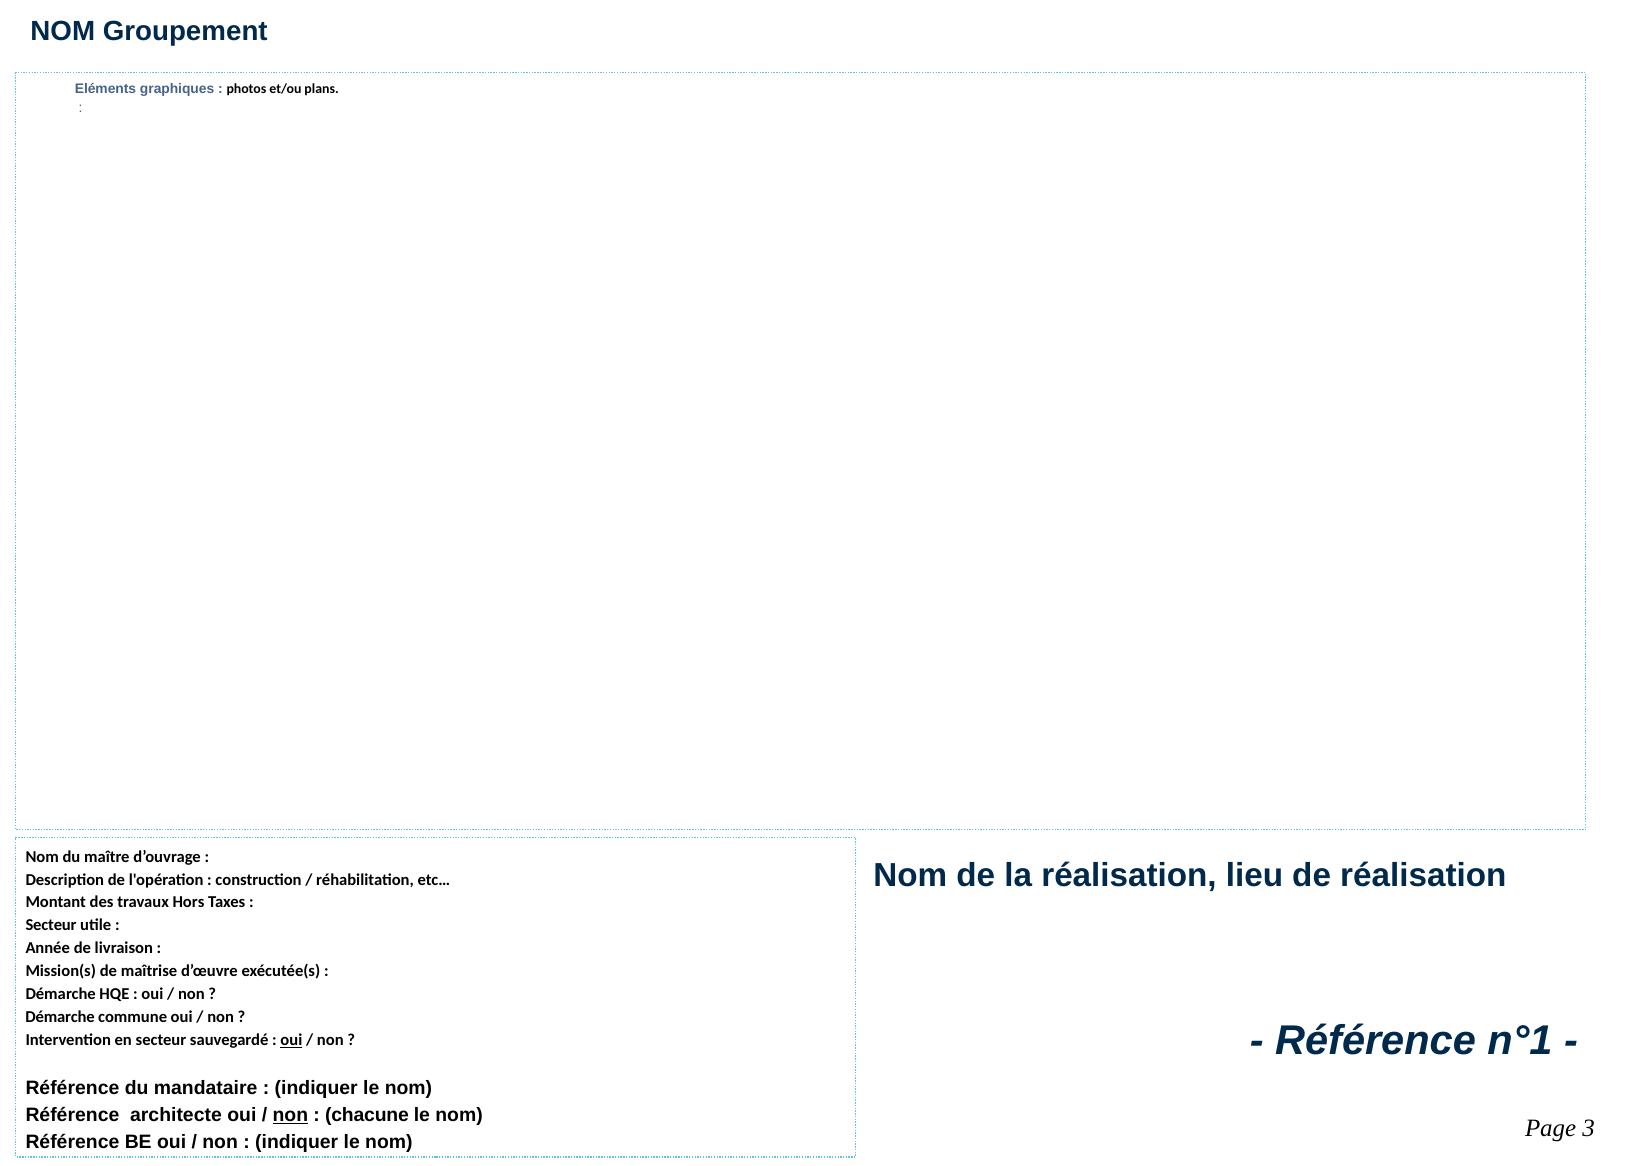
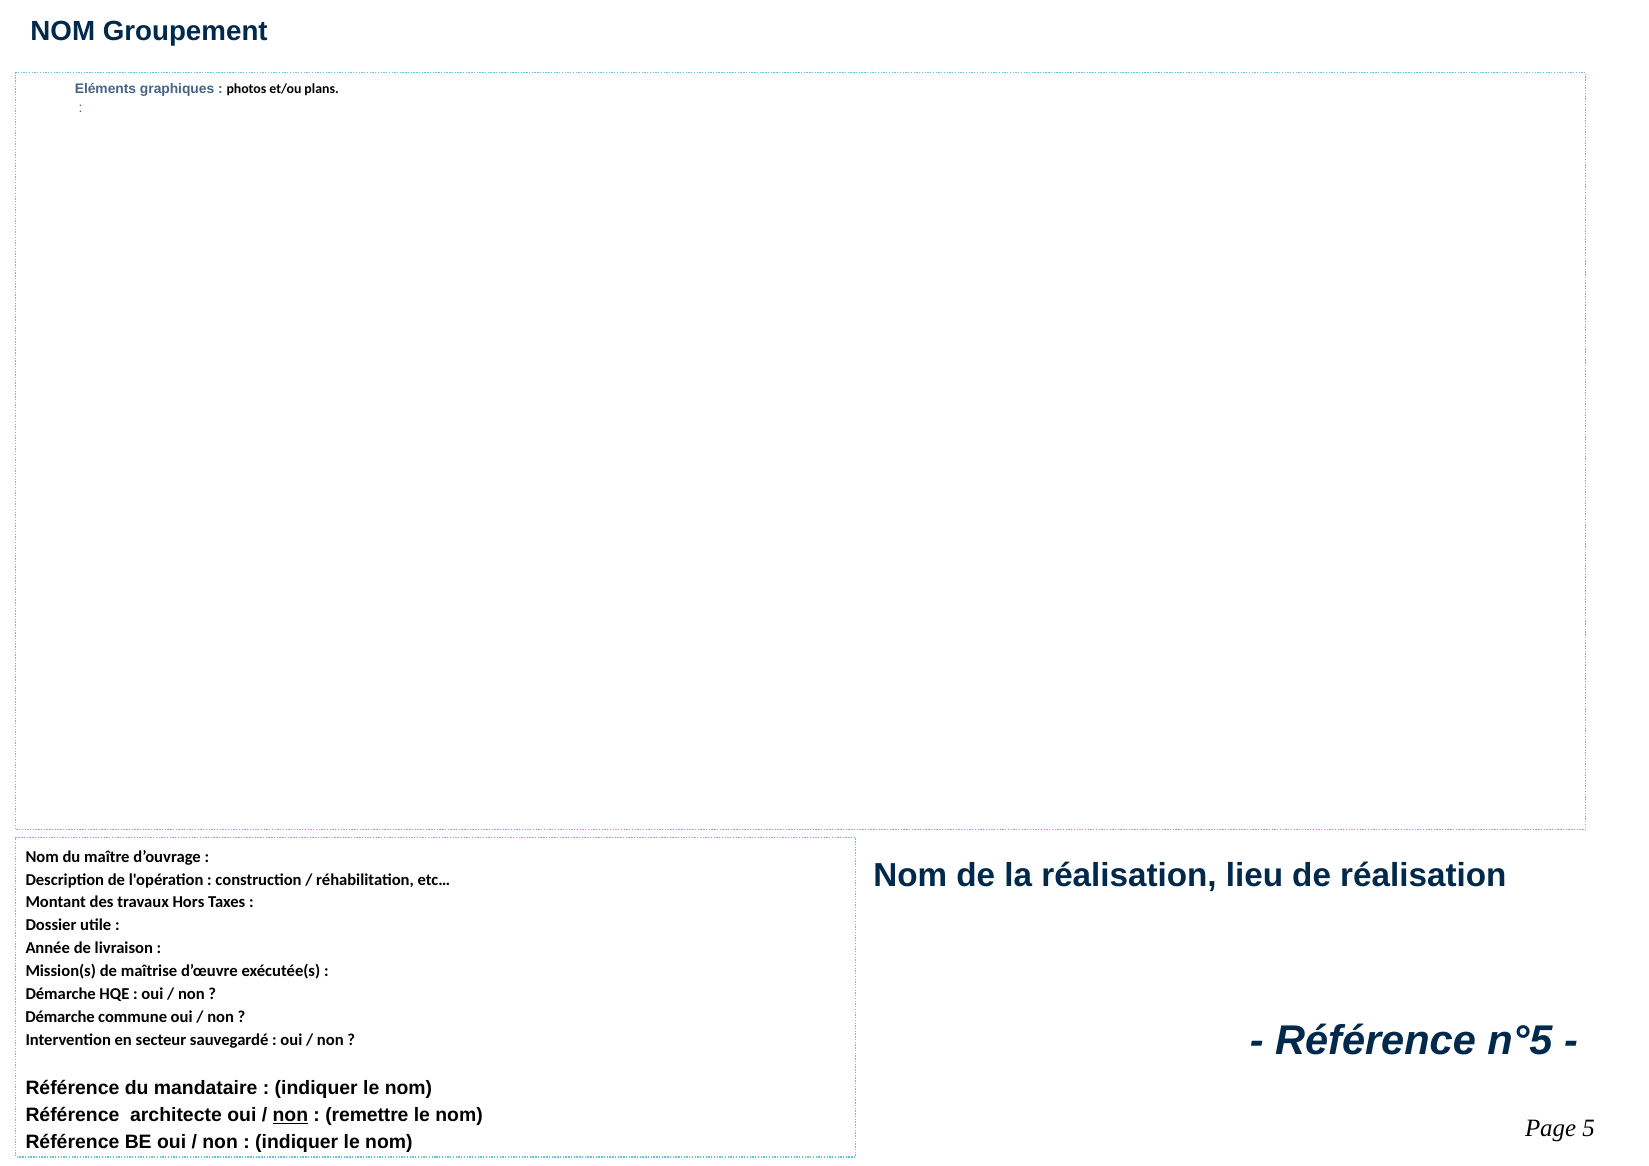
Secteur: Secteur -> Dossier (51, 925)
n°1: n°1 -> n°5 (1520, 1041)
oui underline: present -> none (291, 1040)
chacune: chacune -> remettre (367, 1115)
3: 3 -> 5 (1589, 1129)
